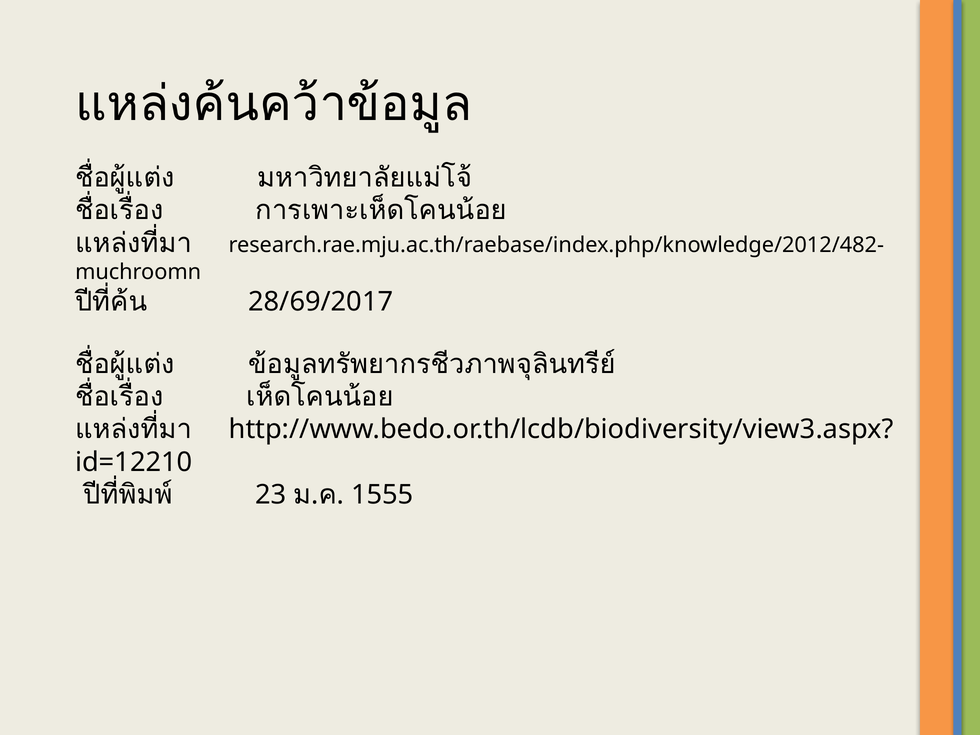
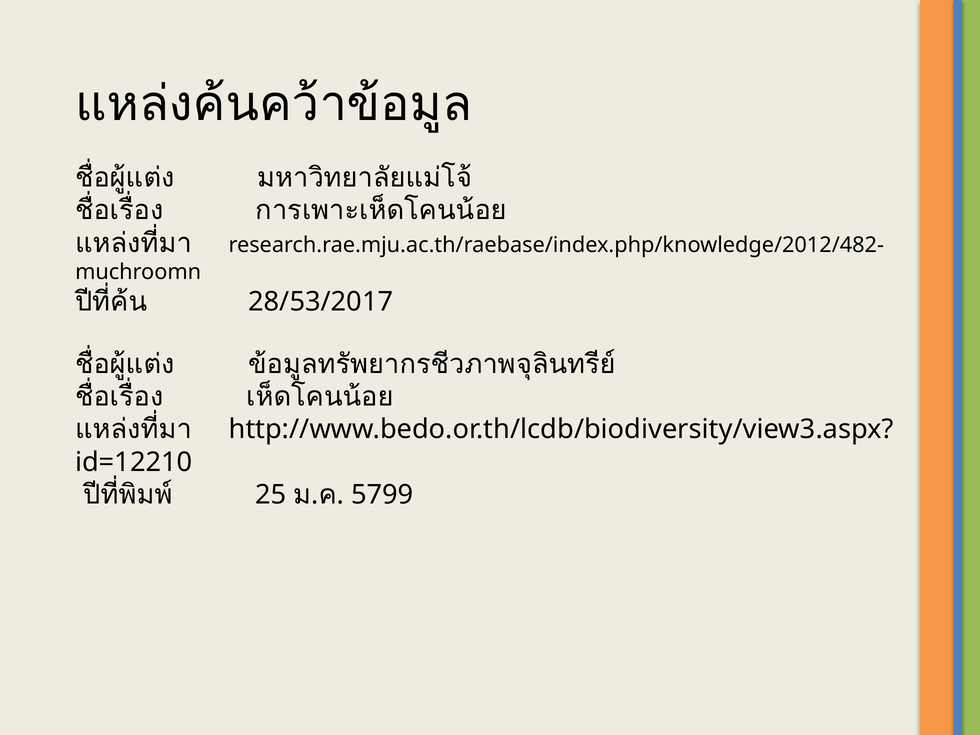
28/69/2017: 28/69/2017 -> 28/53/2017 (321, 302)
23: 23 -> 25 (271, 495)
1555: 1555 -> 5799 (382, 495)
